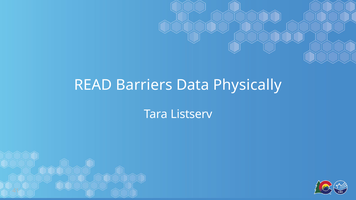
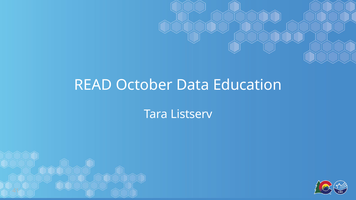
Barriers: Barriers -> October (144, 85)
Physically: Physically -> Education (247, 85)
